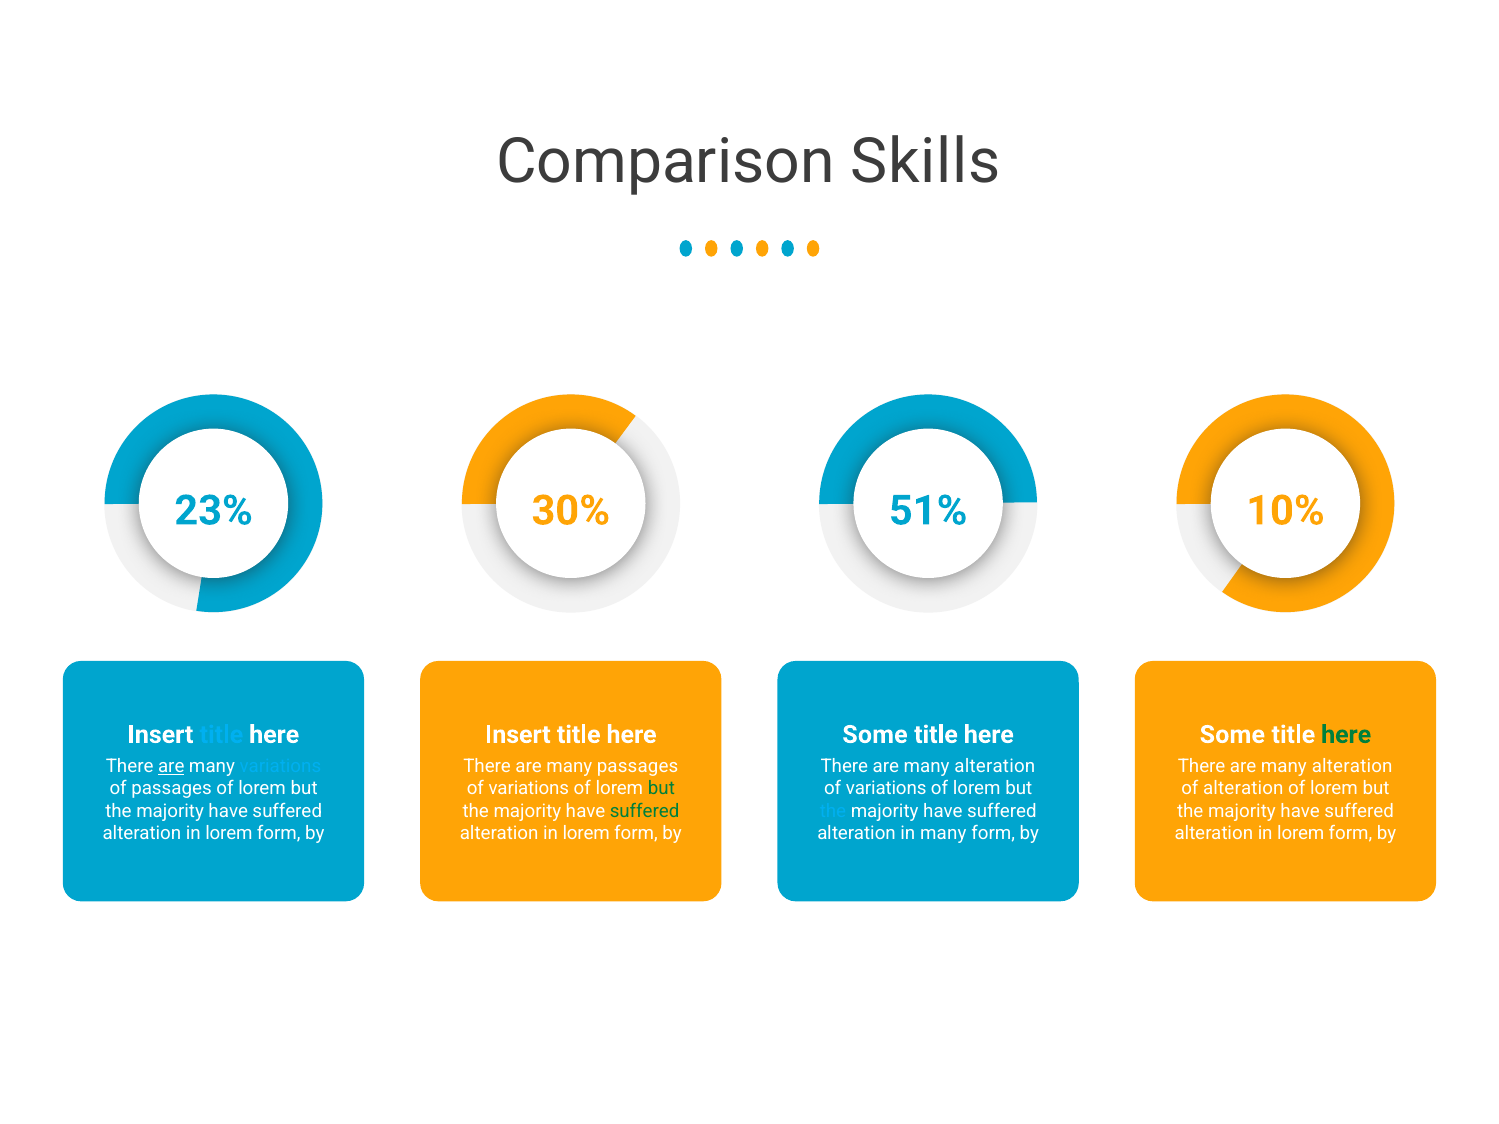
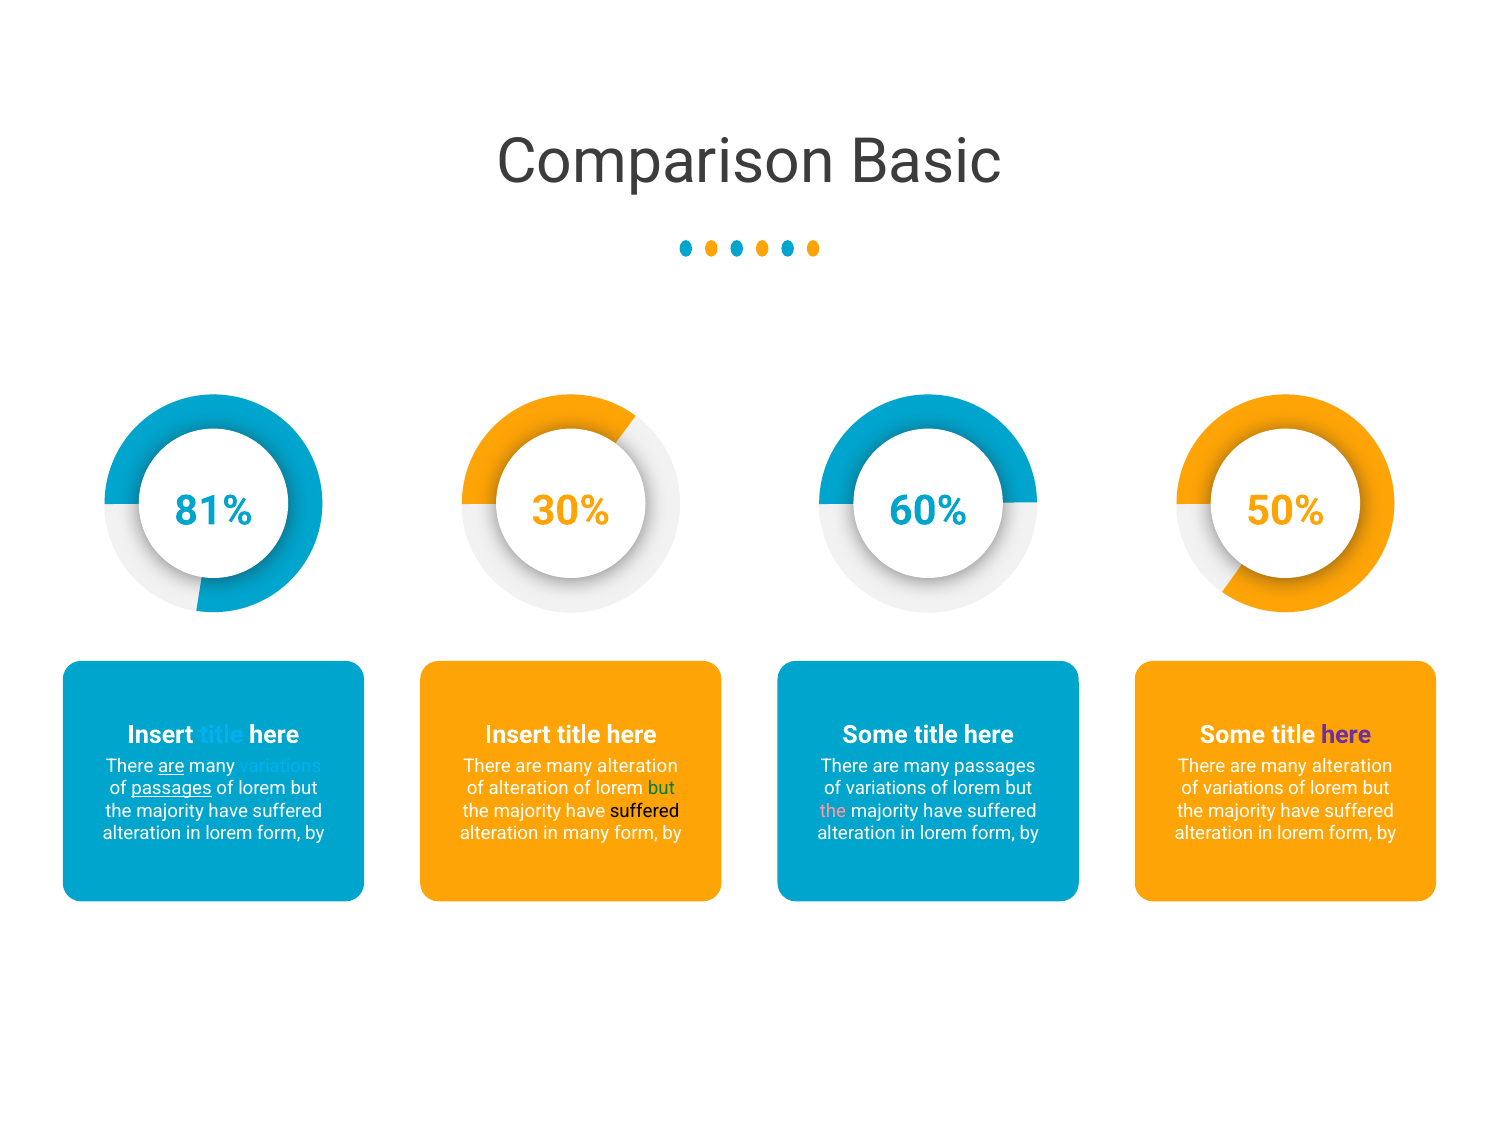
Skills: Skills -> Basic (926, 162)
23%: 23% -> 81% (214, 511)
51%: 51% -> 60% (928, 511)
10%: 10% -> 50% (1285, 511)
here colour: green -> purple (1346, 735)
passages: passages -> alteration (638, 766)
alteration: alteration -> passages (995, 766)
passages underline: none -> present (171, 789)
variations: variations -> alteration (529, 789)
alteration: alteration -> variations (1243, 789)
suffered colour: green -> black (645, 811)
the colour: light blue -> pink (833, 811)
lorem: lorem -> many (586, 834)
many: many -> lorem (944, 834)
